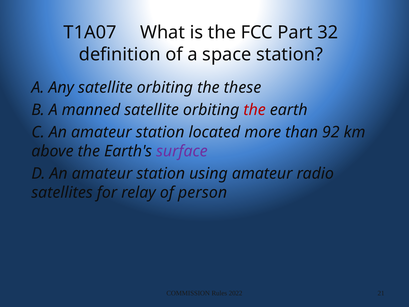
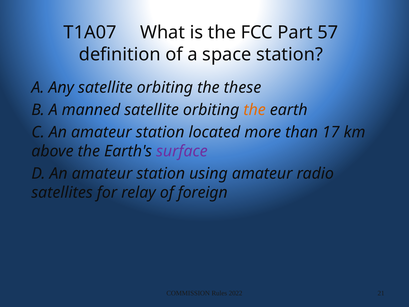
32: 32 -> 57 (328, 32)
the colour: red -> orange (255, 110)
92: 92 -> 17 (331, 132)
person: person -> foreign (203, 192)
